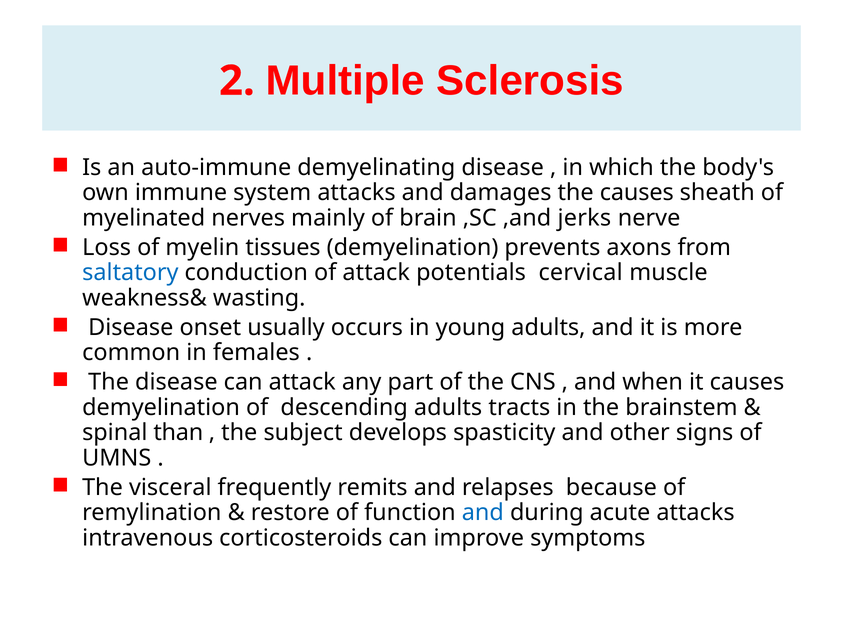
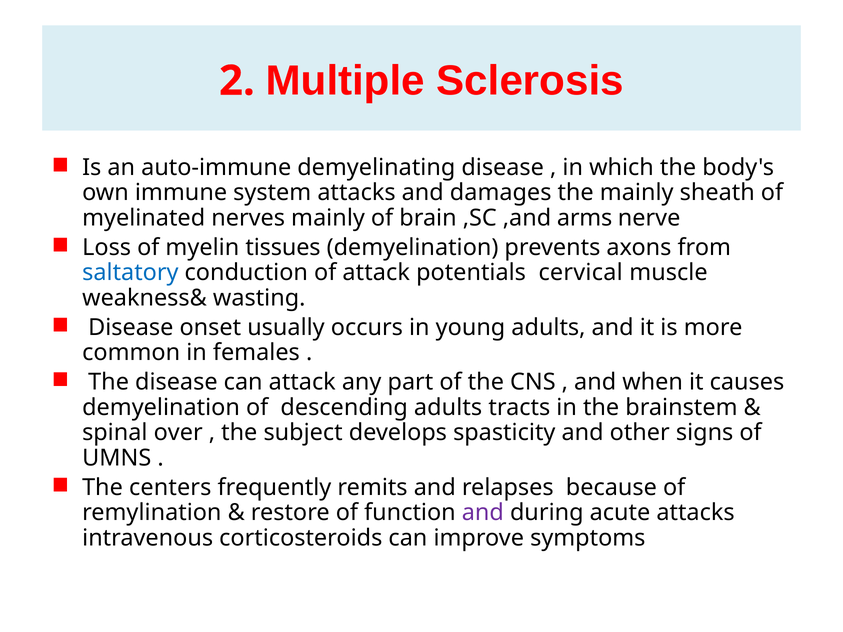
the causes: causes -> mainly (637, 193)
jerks: jerks -> arms (585, 218)
than: than -> over (178, 433)
visceral: visceral -> centers (170, 488)
and colour: blue -> purple (483, 513)
